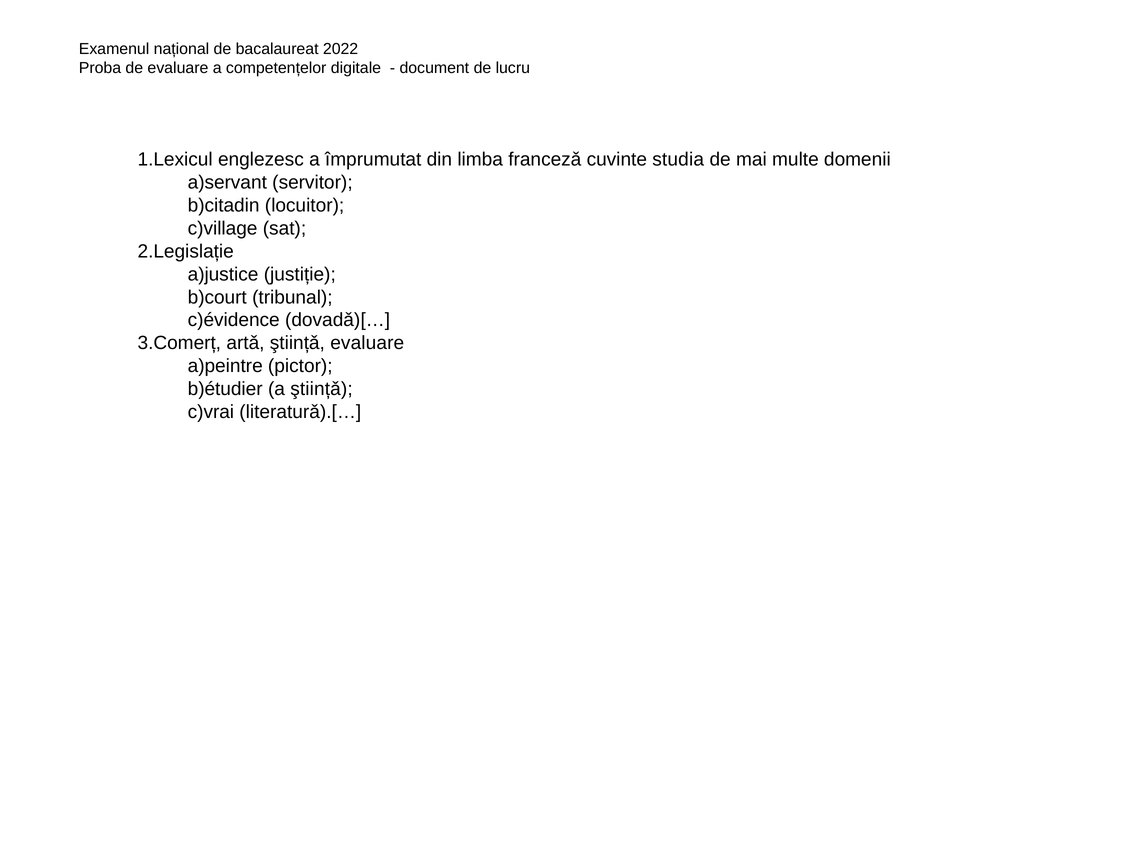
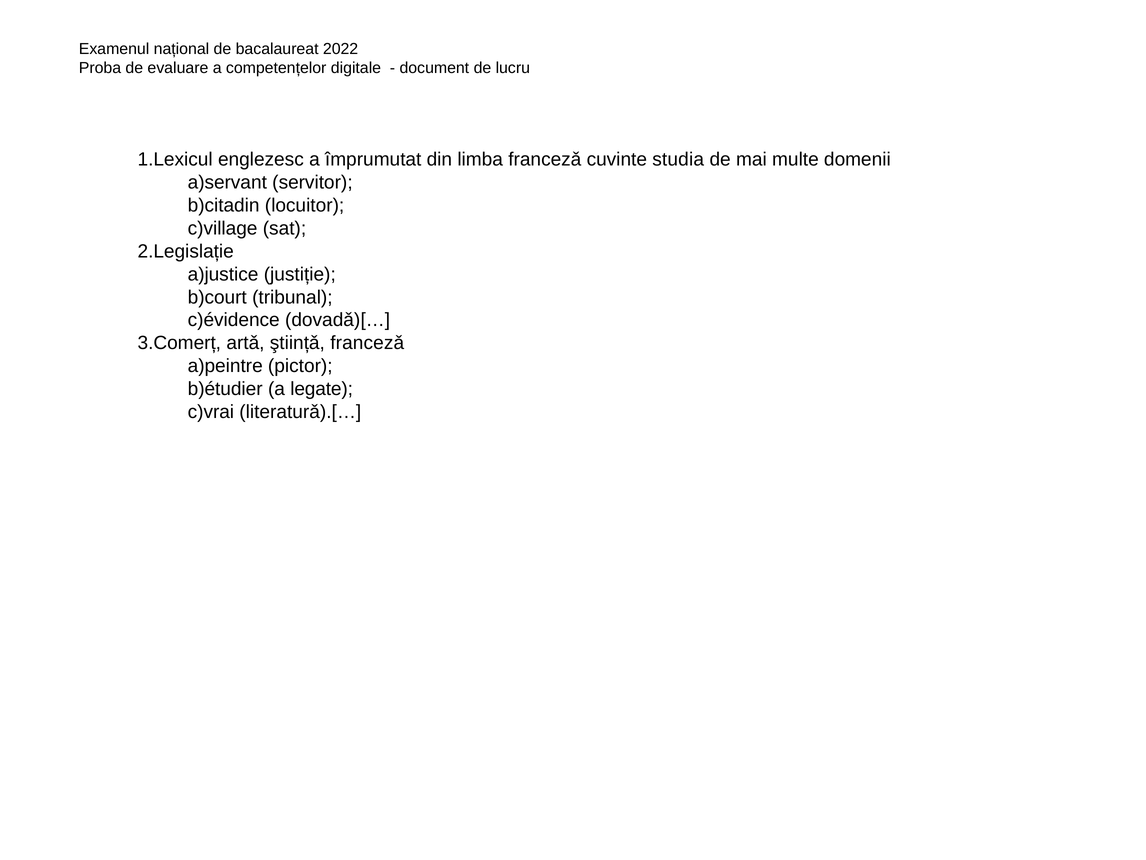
ştiințǎ evaluare: evaluare -> francezǎ (367, 343)
a ştiințǎ: ştiințǎ -> legate (322, 389)
